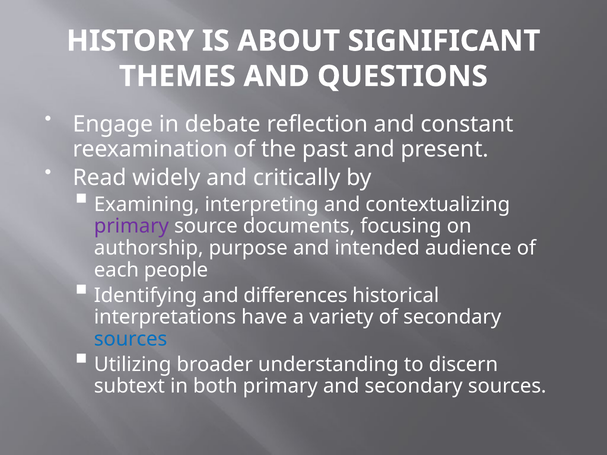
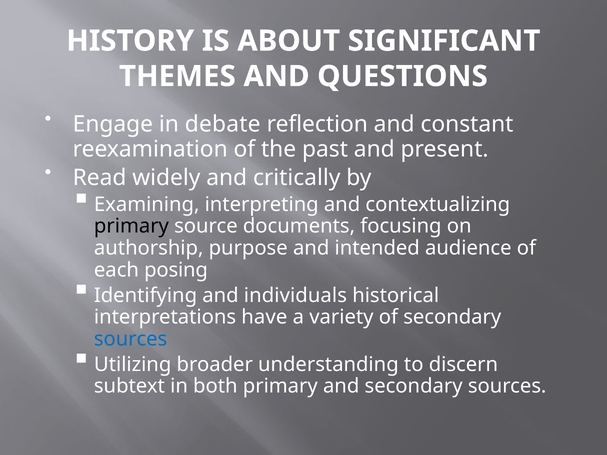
primary colour: purple -> black (131, 226)
people: people -> posing (176, 270)
differences: differences -> individuals (295, 296)
